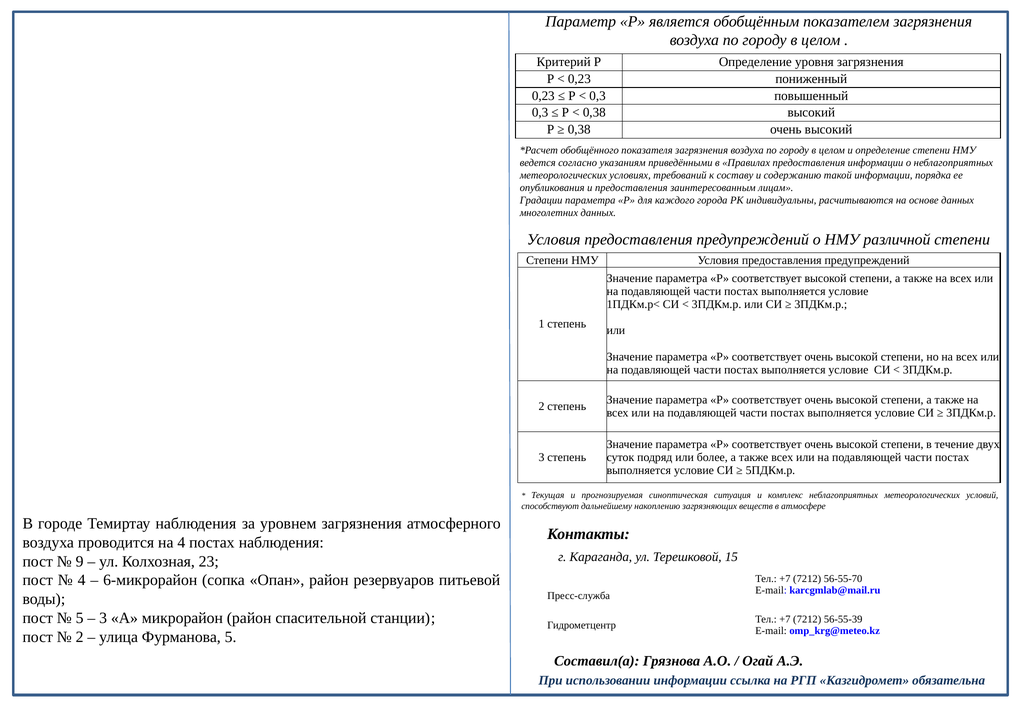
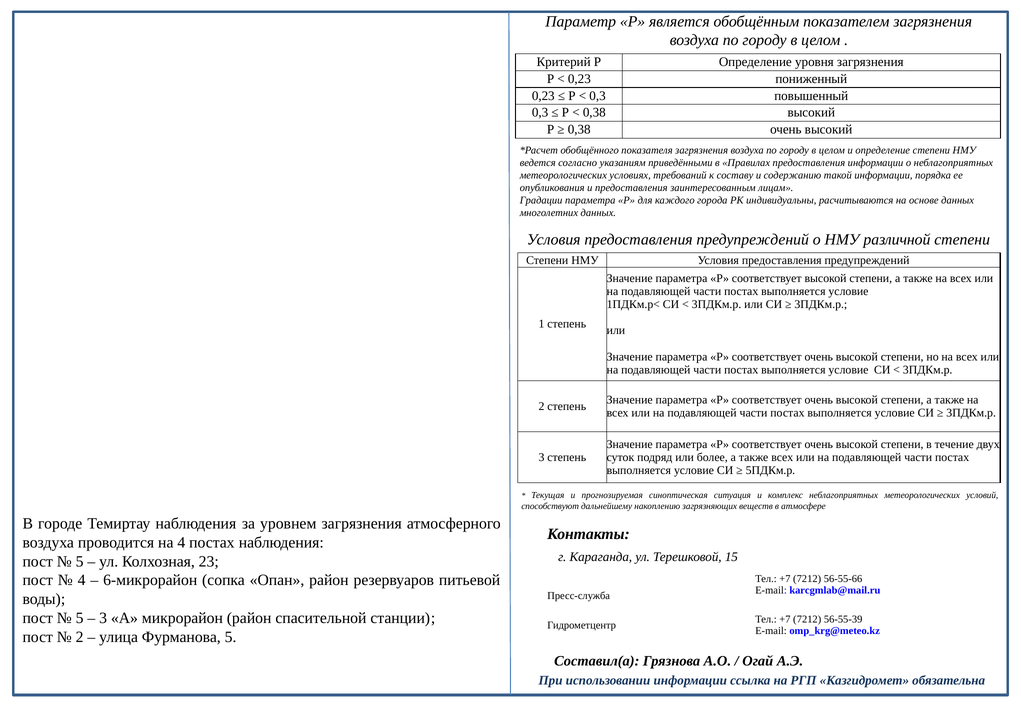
9: 9 -> 5 (80, 561)
56-55-70: 56-55-70 -> 56-55-66 (843, 578)
